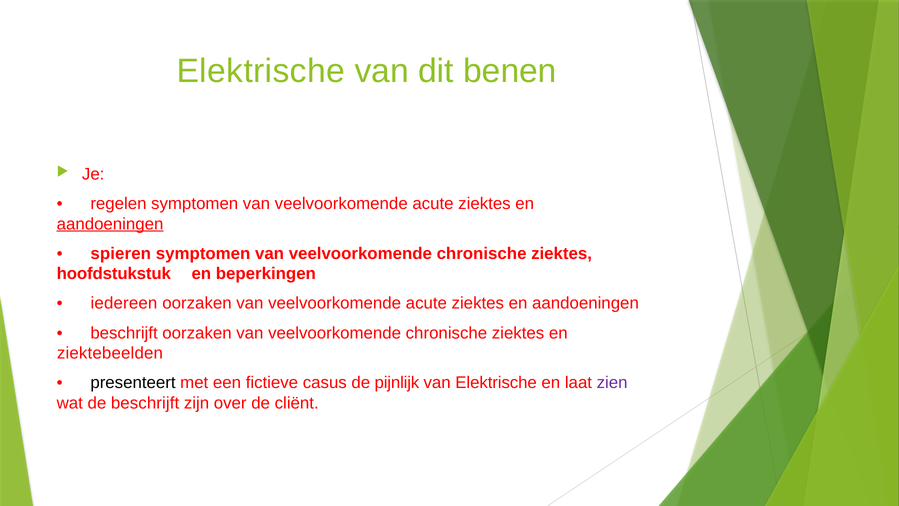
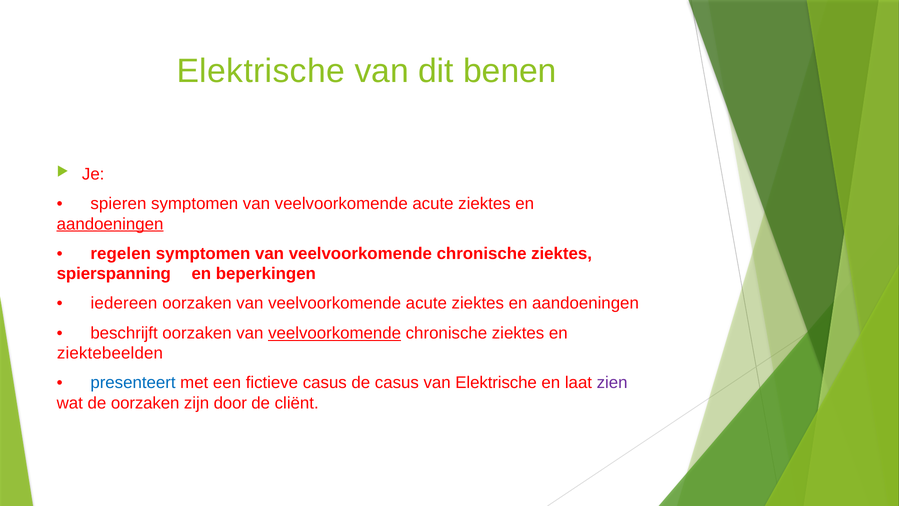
regelen: regelen -> spieren (118, 204)
spieren: spieren -> regelen (121, 253)
hoofdstukstuk: hoofdstukstuk -> spierspanning (114, 274)
veelvoorkomende underline: none -> present (335, 333)
presenteert colour: black -> blue (133, 383)
de pijnlijk: pijnlijk -> casus (397, 383)
de beschrijft: beschrijft -> oorzaken (145, 403)
over: over -> door (230, 403)
